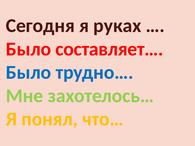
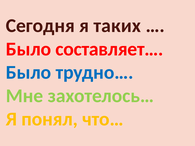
руках: руках -> таких (117, 26)
